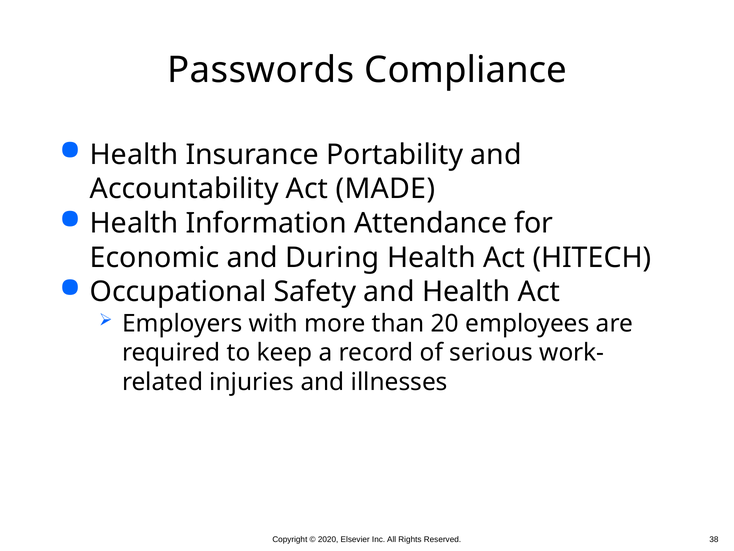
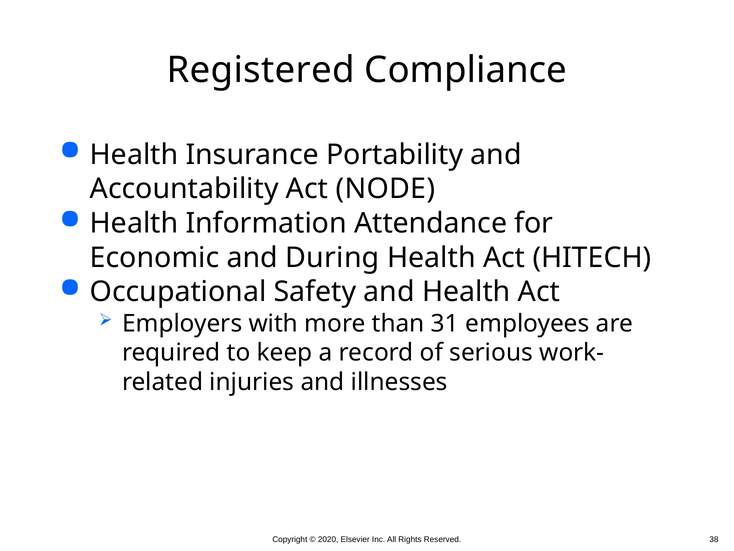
Passwords: Passwords -> Registered (261, 70)
MADE: MADE -> NODE (386, 189)
20: 20 -> 31 (445, 323)
